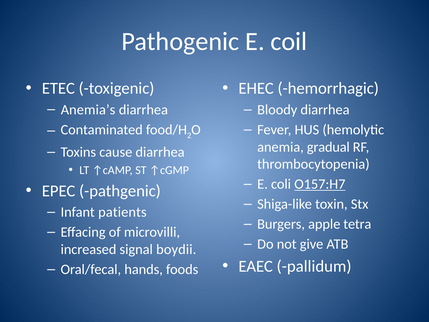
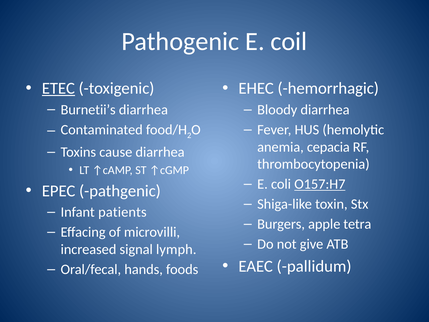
ETEC underline: none -> present (58, 88)
Anemia’s: Anemia’s -> Burnetii’s (88, 110)
gradual: gradual -> cepacia (328, 147)
boydii: boydii -> lymph (176, 249)
